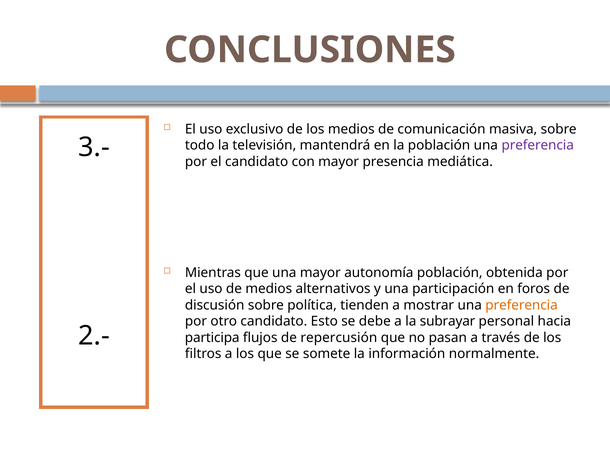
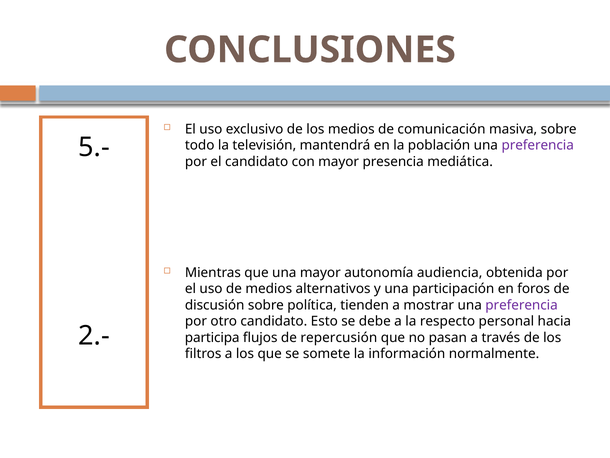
3.-: 3.- -> 5.- (94, 147)
autonomía población: población -> audiencia (450, 272)
preferencia colour: orange -> purple (522, 305)
subrayar: subrayar -> respecto (448, 321)
